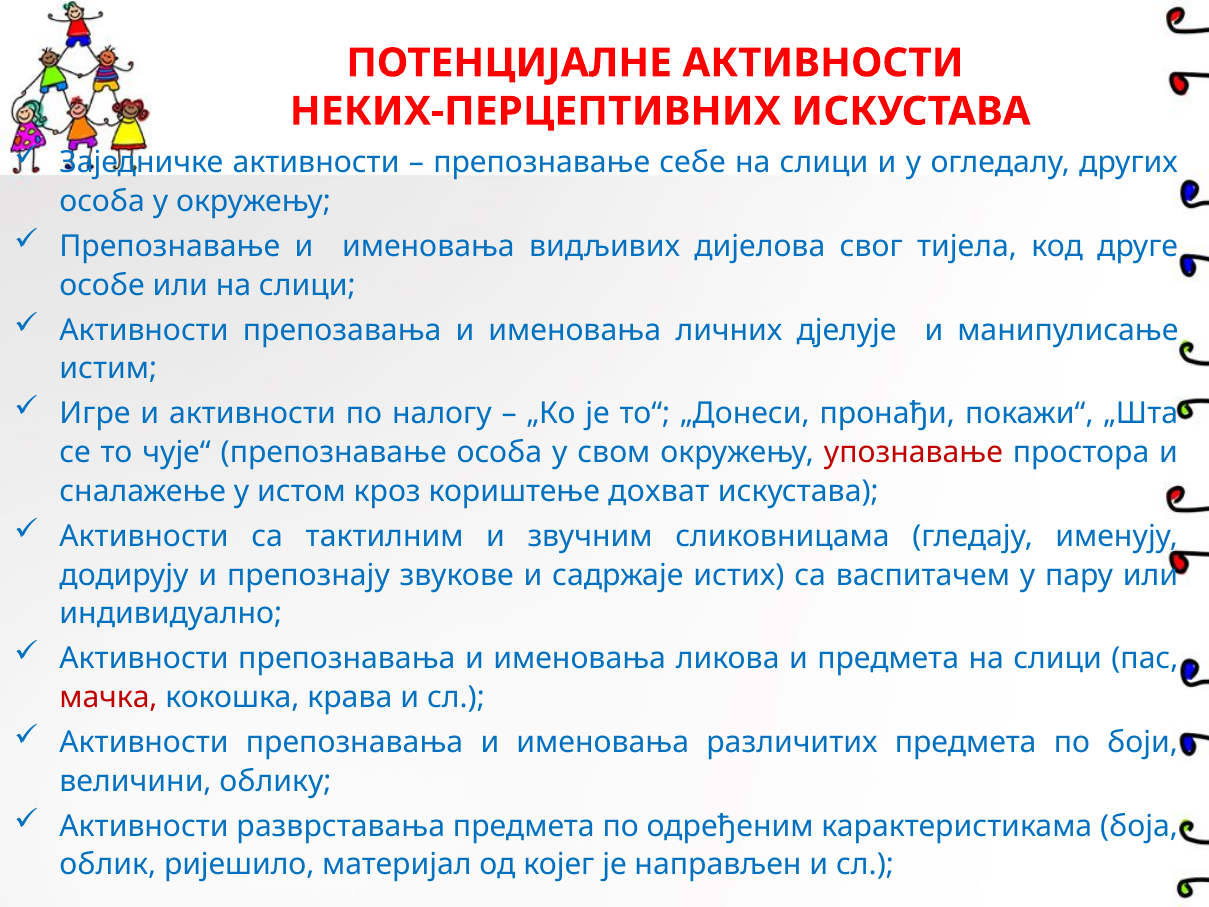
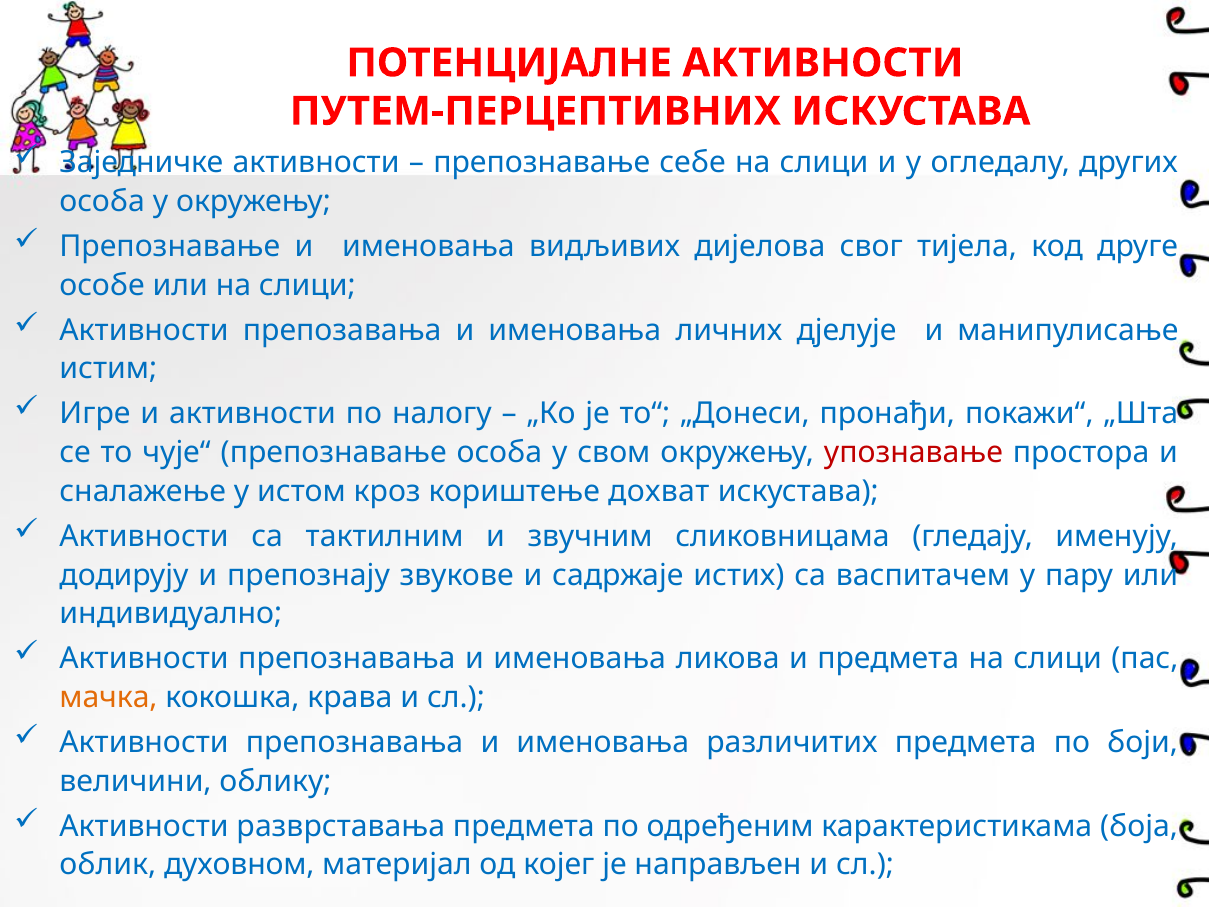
НЕКИХ-ПЕРЦЕПТИВНИХ: НЕКИХ-ПЕРЦЕПТИВНИХ -> ПУТЕМ-ПЕРЦЕПТИВНИХ (535, 111)
мачка colour: red -> orange (109, 697)
ријешило: ријешило -> духовном (239, 865)
